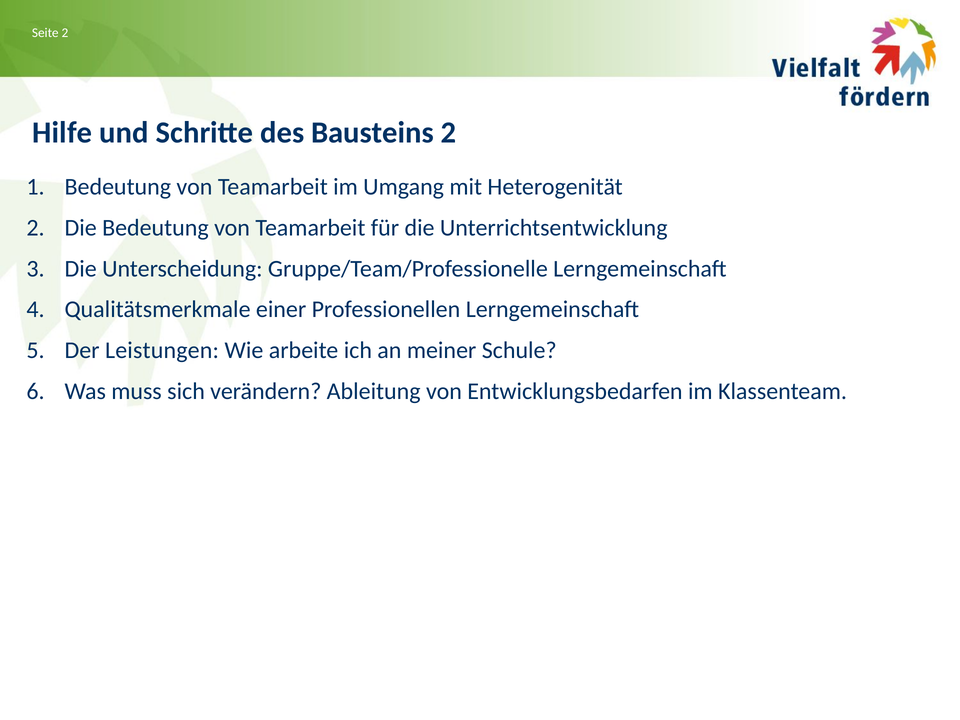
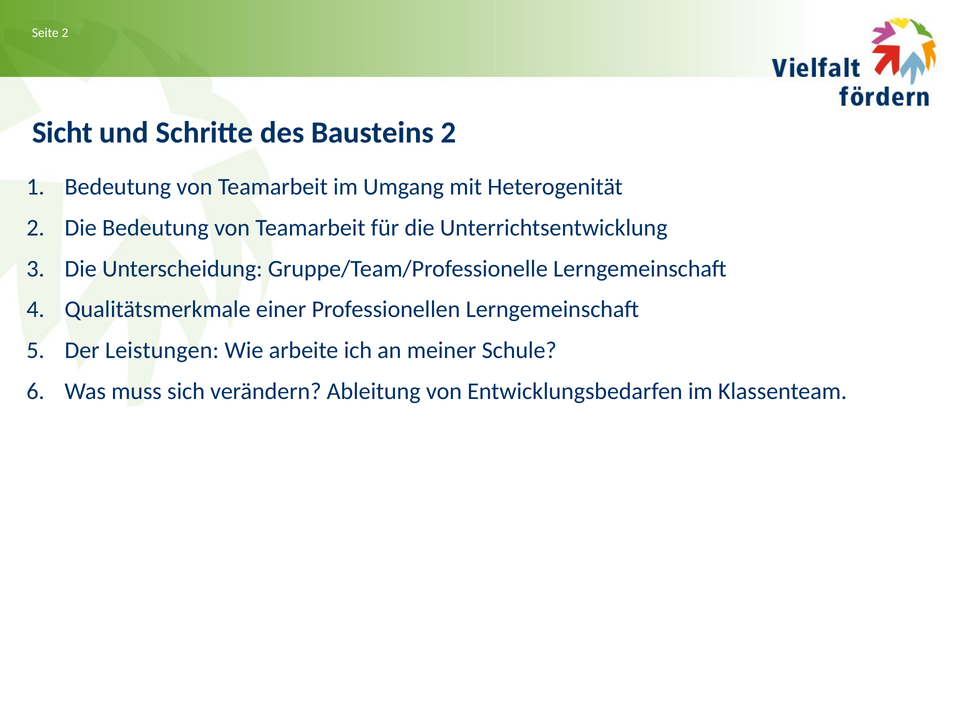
Hilfe: Hilfe -> Sicht (62, 132)
